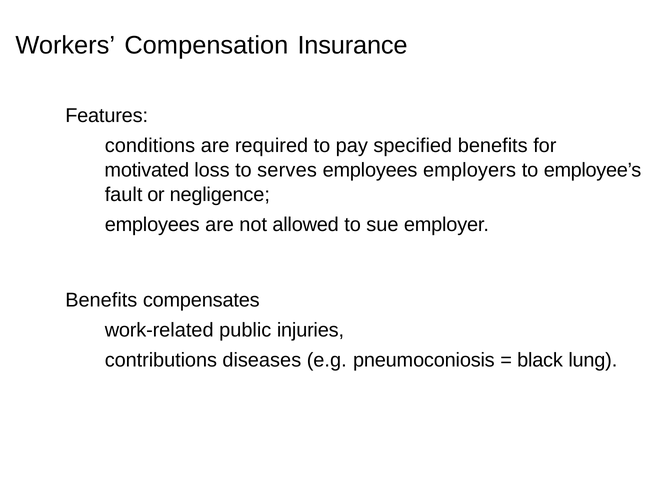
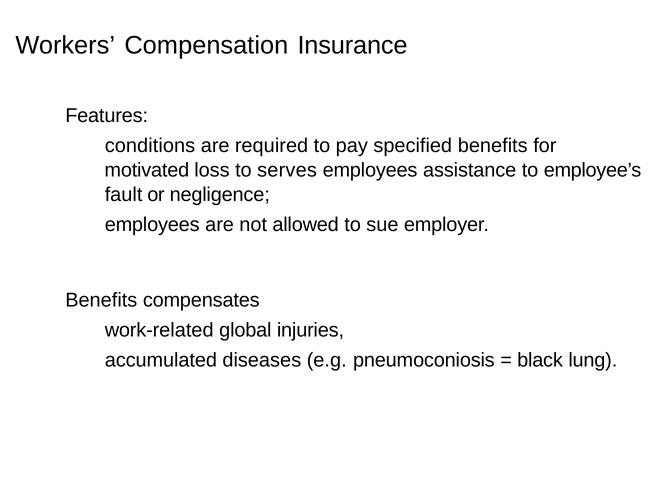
employers: employers -> assistance (470, 170)
public: public -> global (245, 330)
contributions: contributions -> accumulated (161, 360)
